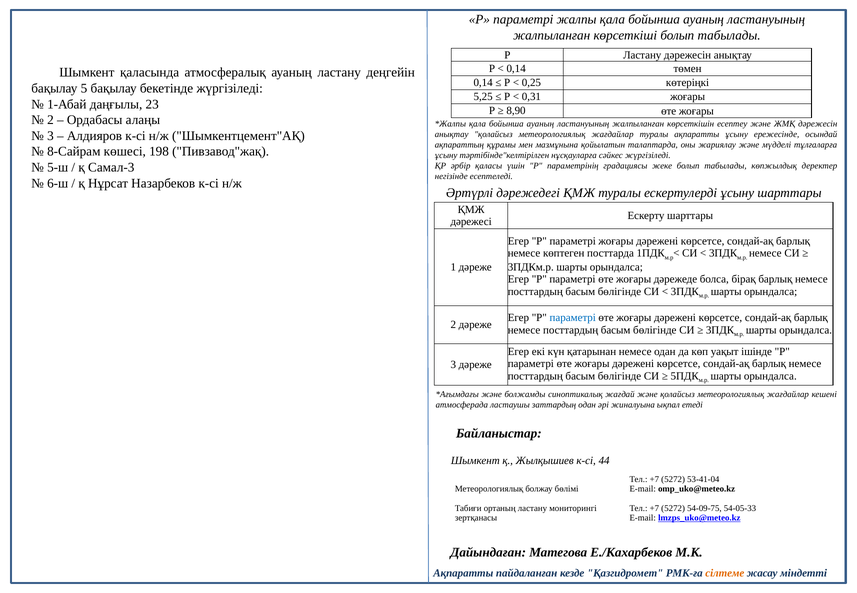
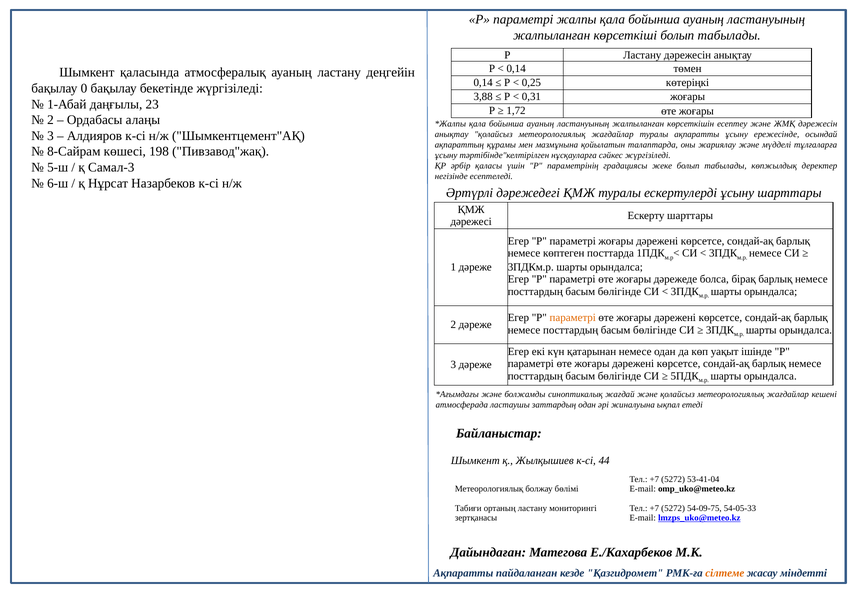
5: 5 -> 0 (84, 88)
5,25: 5,25 -> 3,88 (483, 97)
8,90: 8,90 -> 1,72 (516, 111)
параметрі colour: blue -> orange (573, 318)
